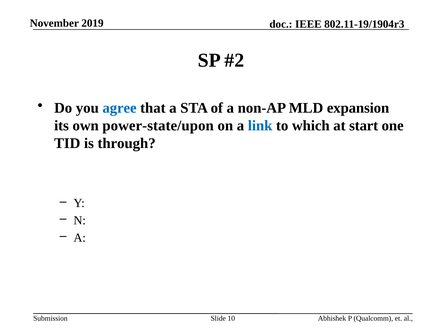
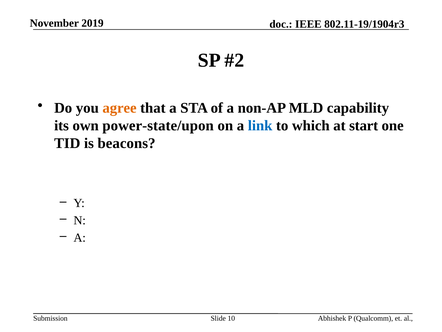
agree colour: blue -> orange (120, 108)
expansion: expansion -> capability (358, 108)
through: through -> beacons (127, 143)
